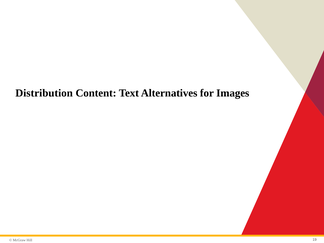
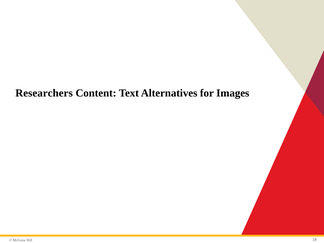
Distribution: Distribution -> Researchers (44, 93)
